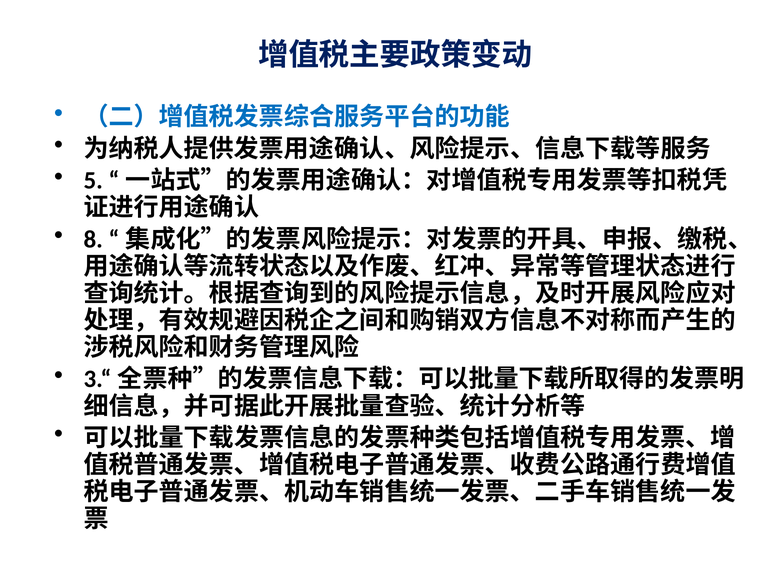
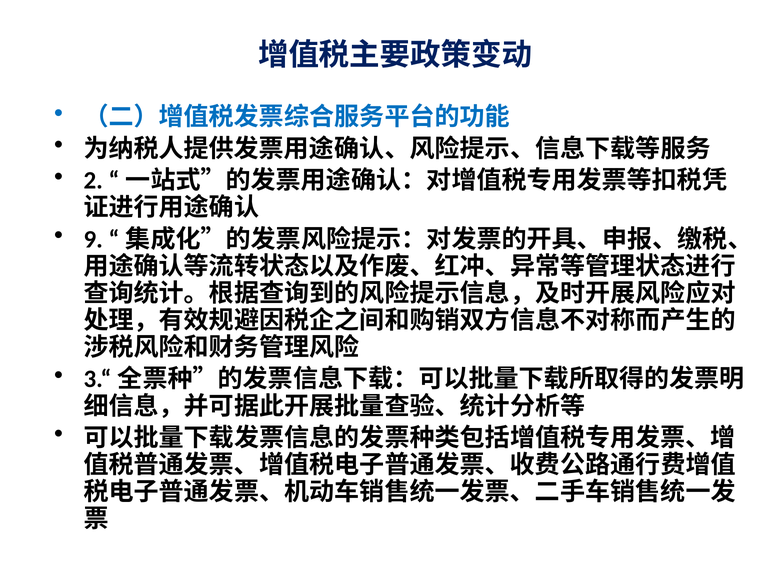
5: 5 -> 2 (93, 181)
8: 8 -> 9 (93, 239)
